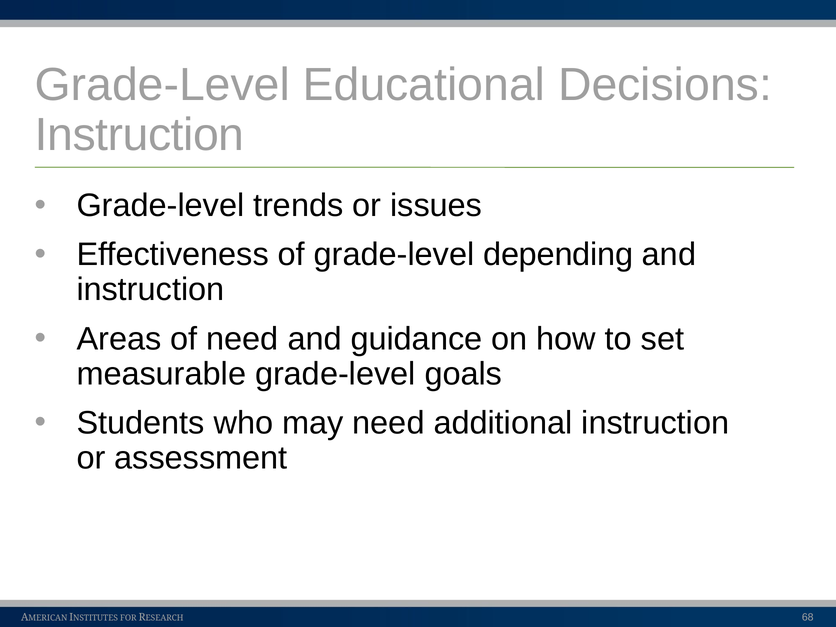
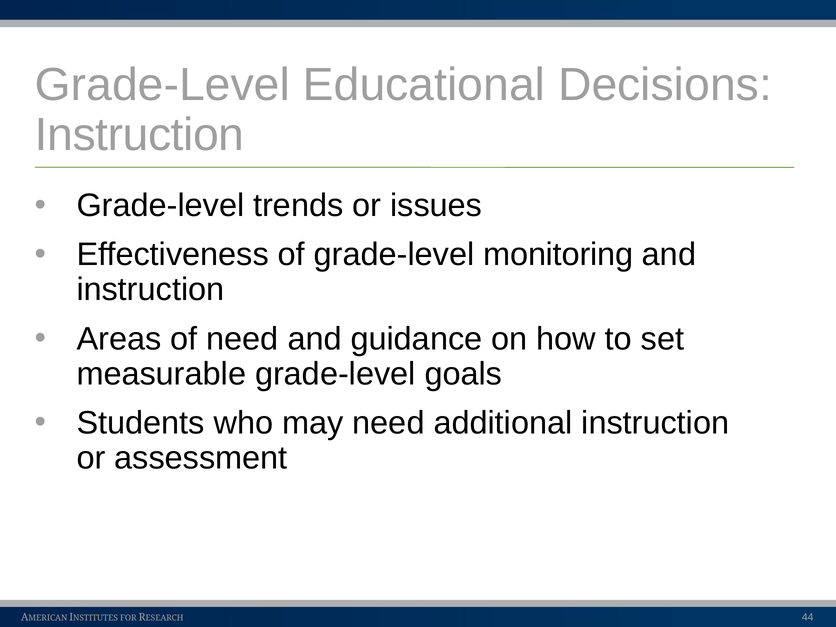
depending: depending -> monitoring (558, 255)
68: 68 -> 44 (808, 617)
